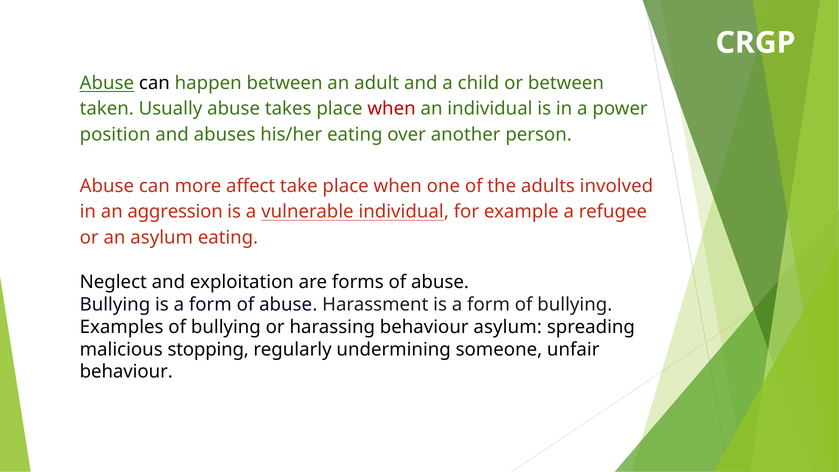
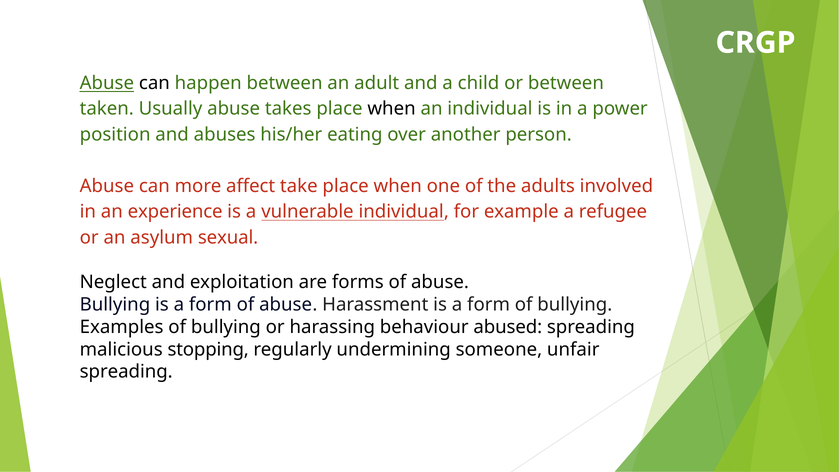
when colour: red -> black (392, 109)
aggression: aggression -> experience (175, 212)
asylum eating: eating -> sexual (228, 237)
behaviour asylum: asylum -> abused (508, 327)
behaviour: behaviour -> spreading (126, 372)
